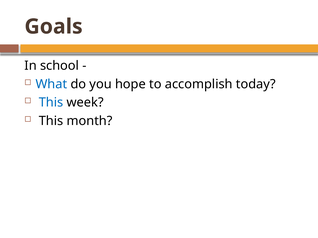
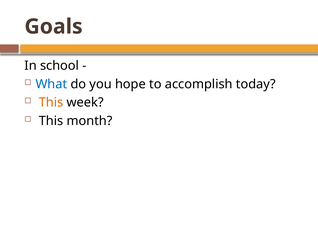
This colour: blue -> orange (51, 103)
